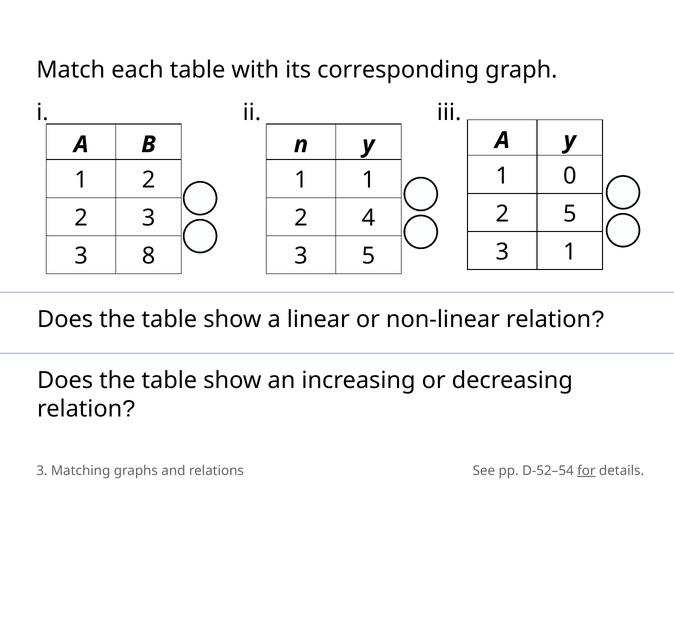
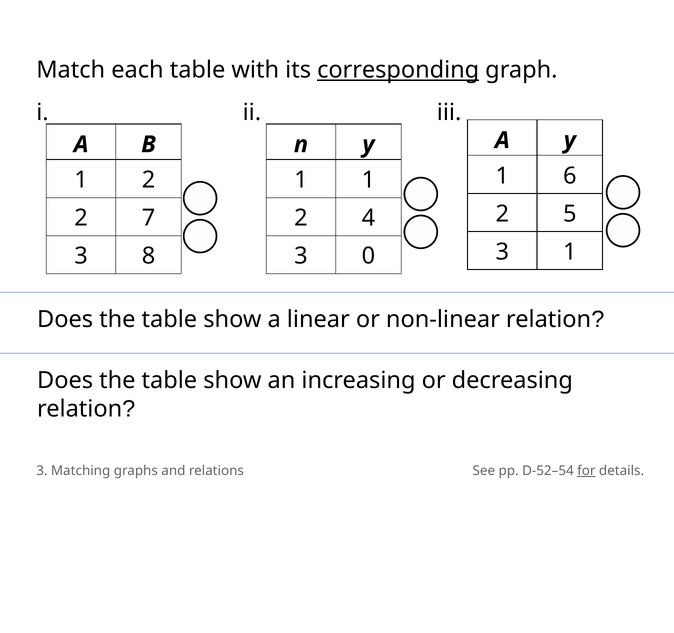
corresponding underline: none -> present (398, 70)
0: 0 -> 6 (570, 176)
2 3: 3 -> 7 (149, 218)
3 5: 5 -> 0 (368, 256)
